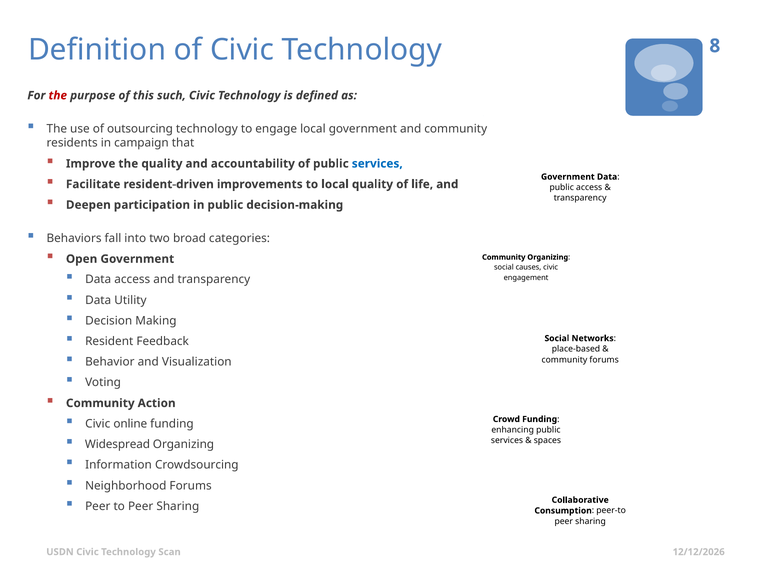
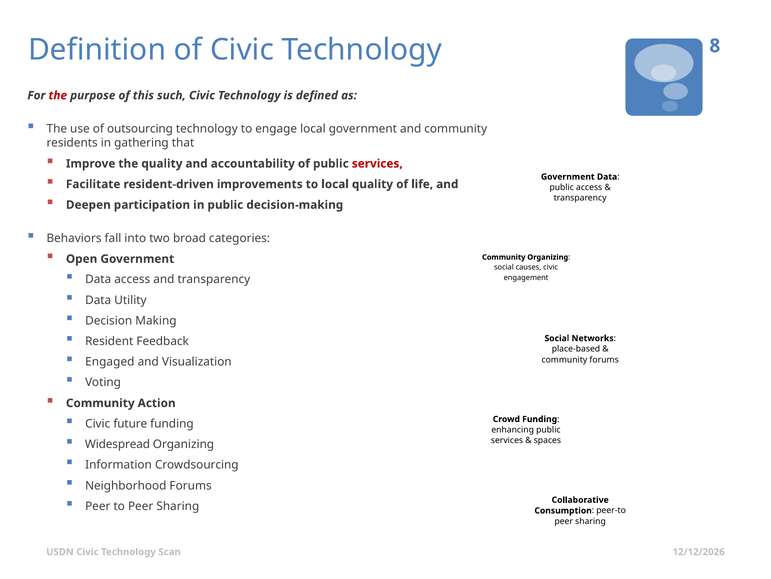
campaign: campaign -> gathering (141, 143)
services colour: blue -> red (377, 163)
Behavior: Behavior -> Engaged (110, 362)
online: online -> future (130, 423)
